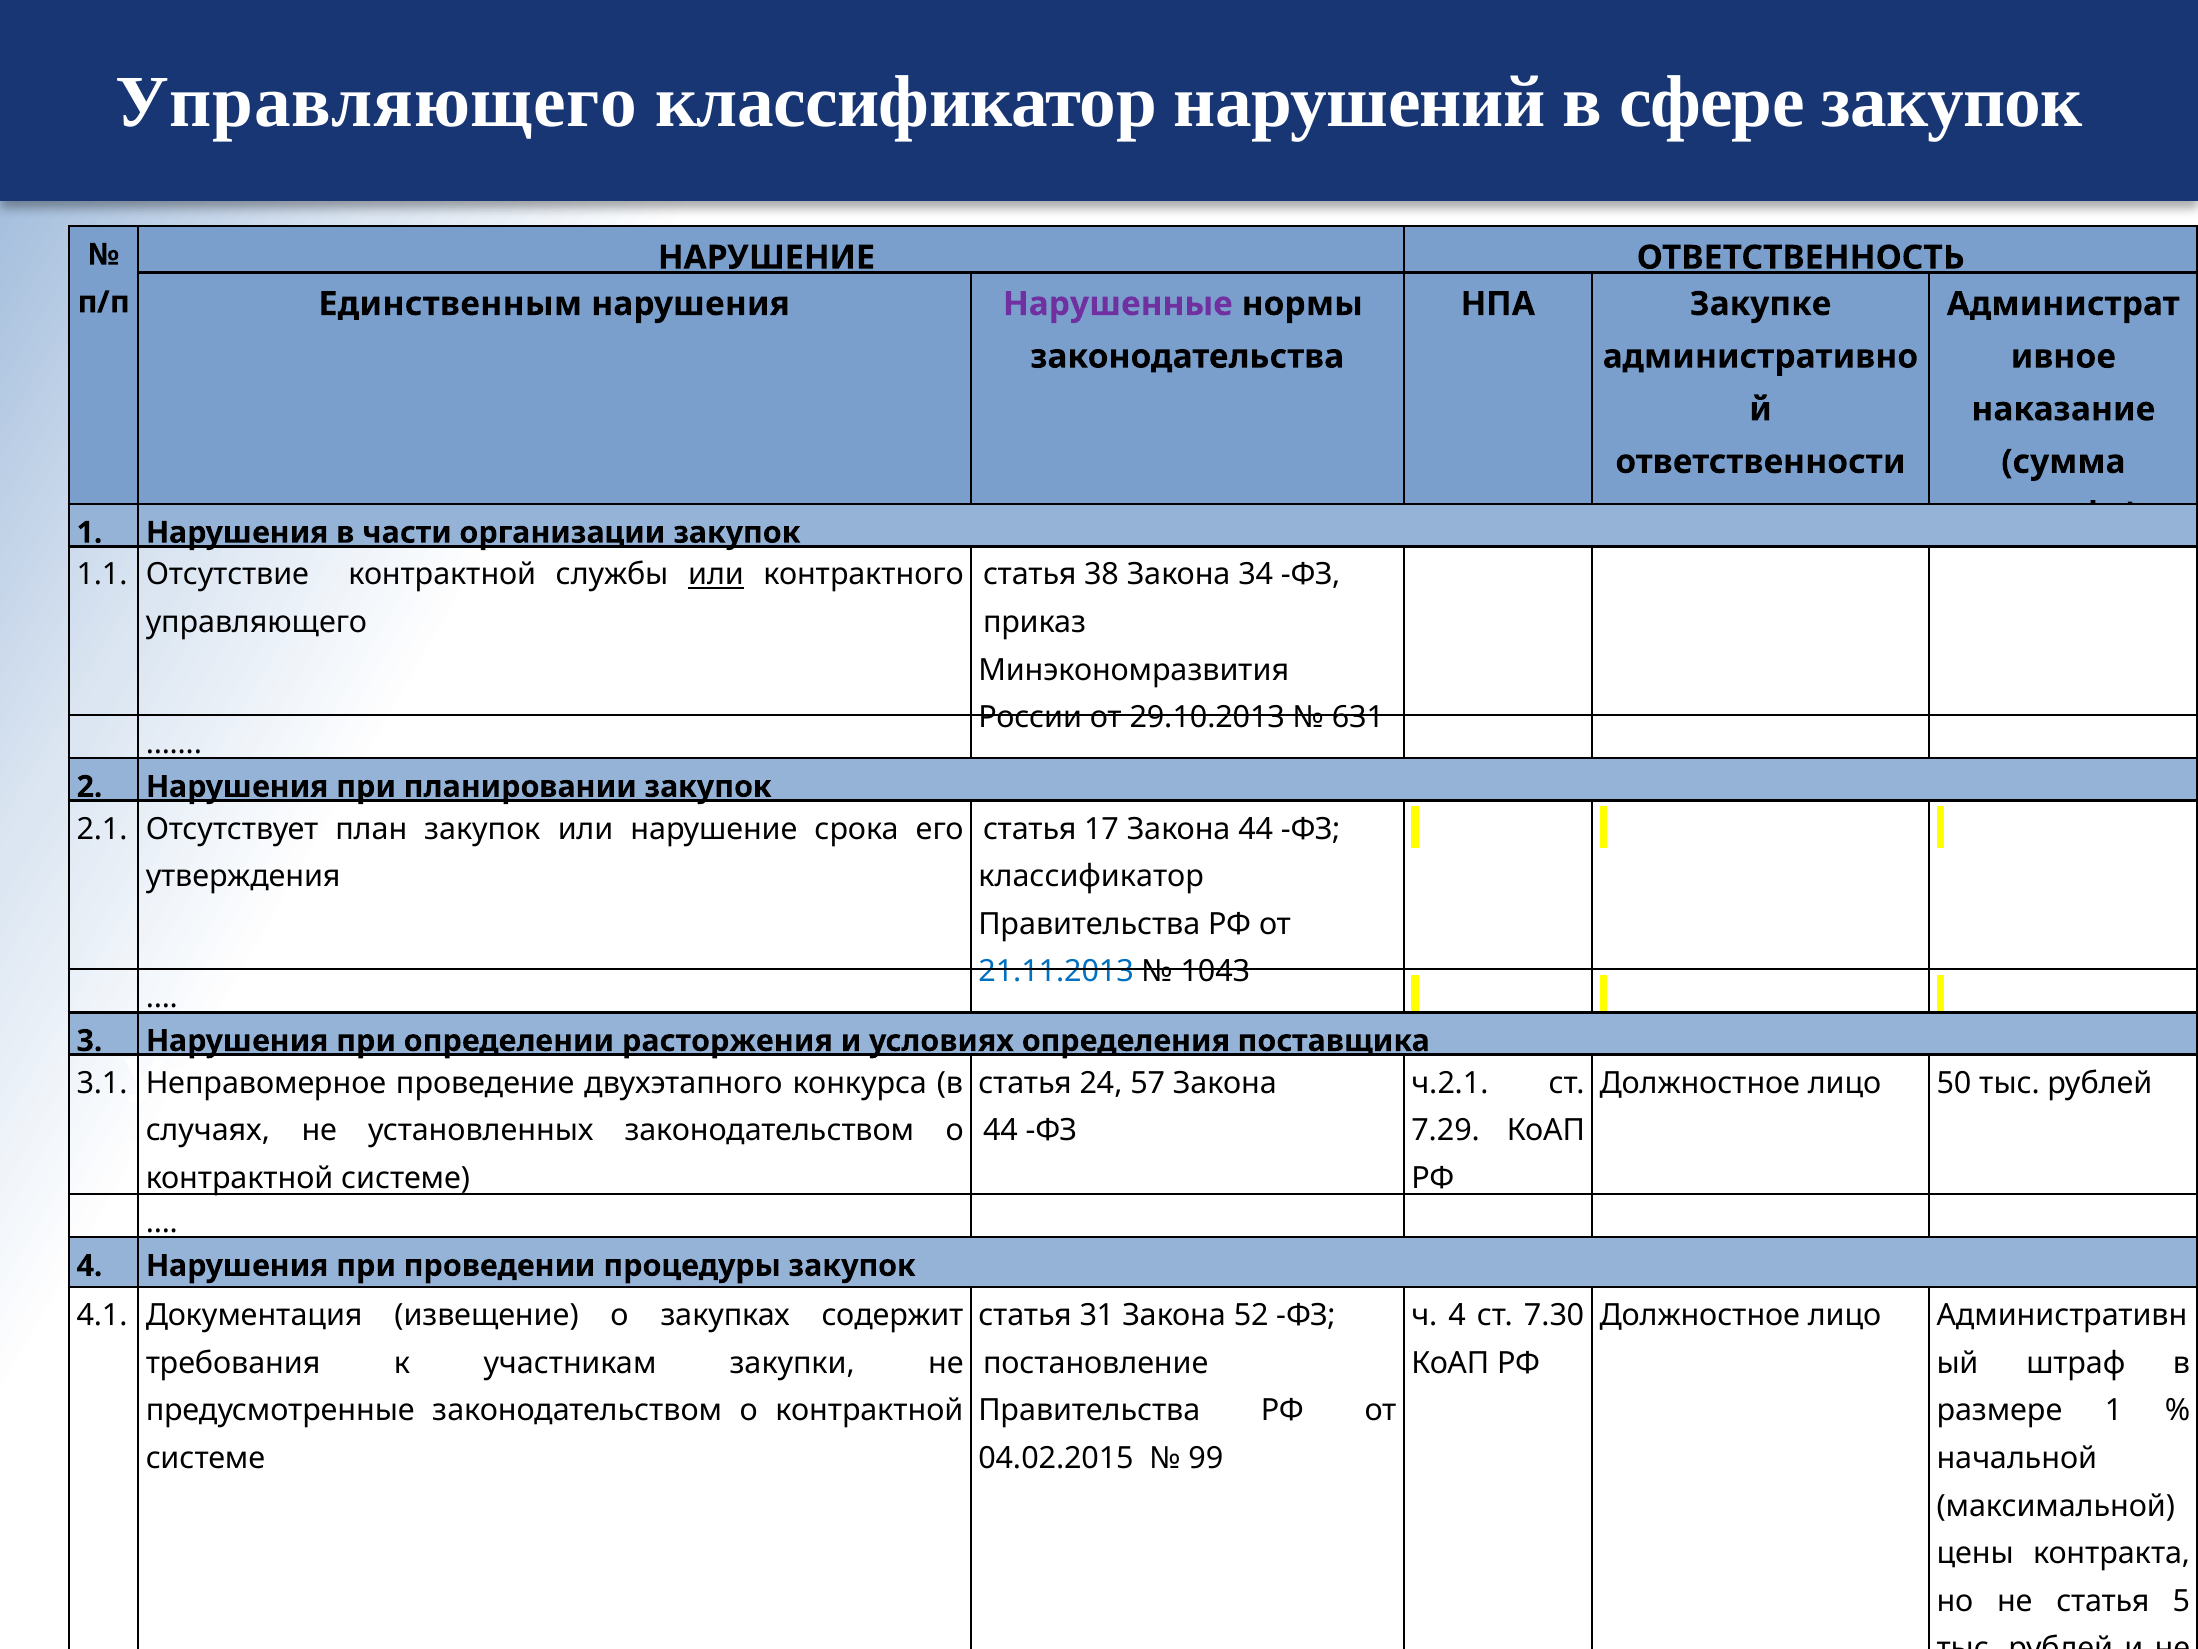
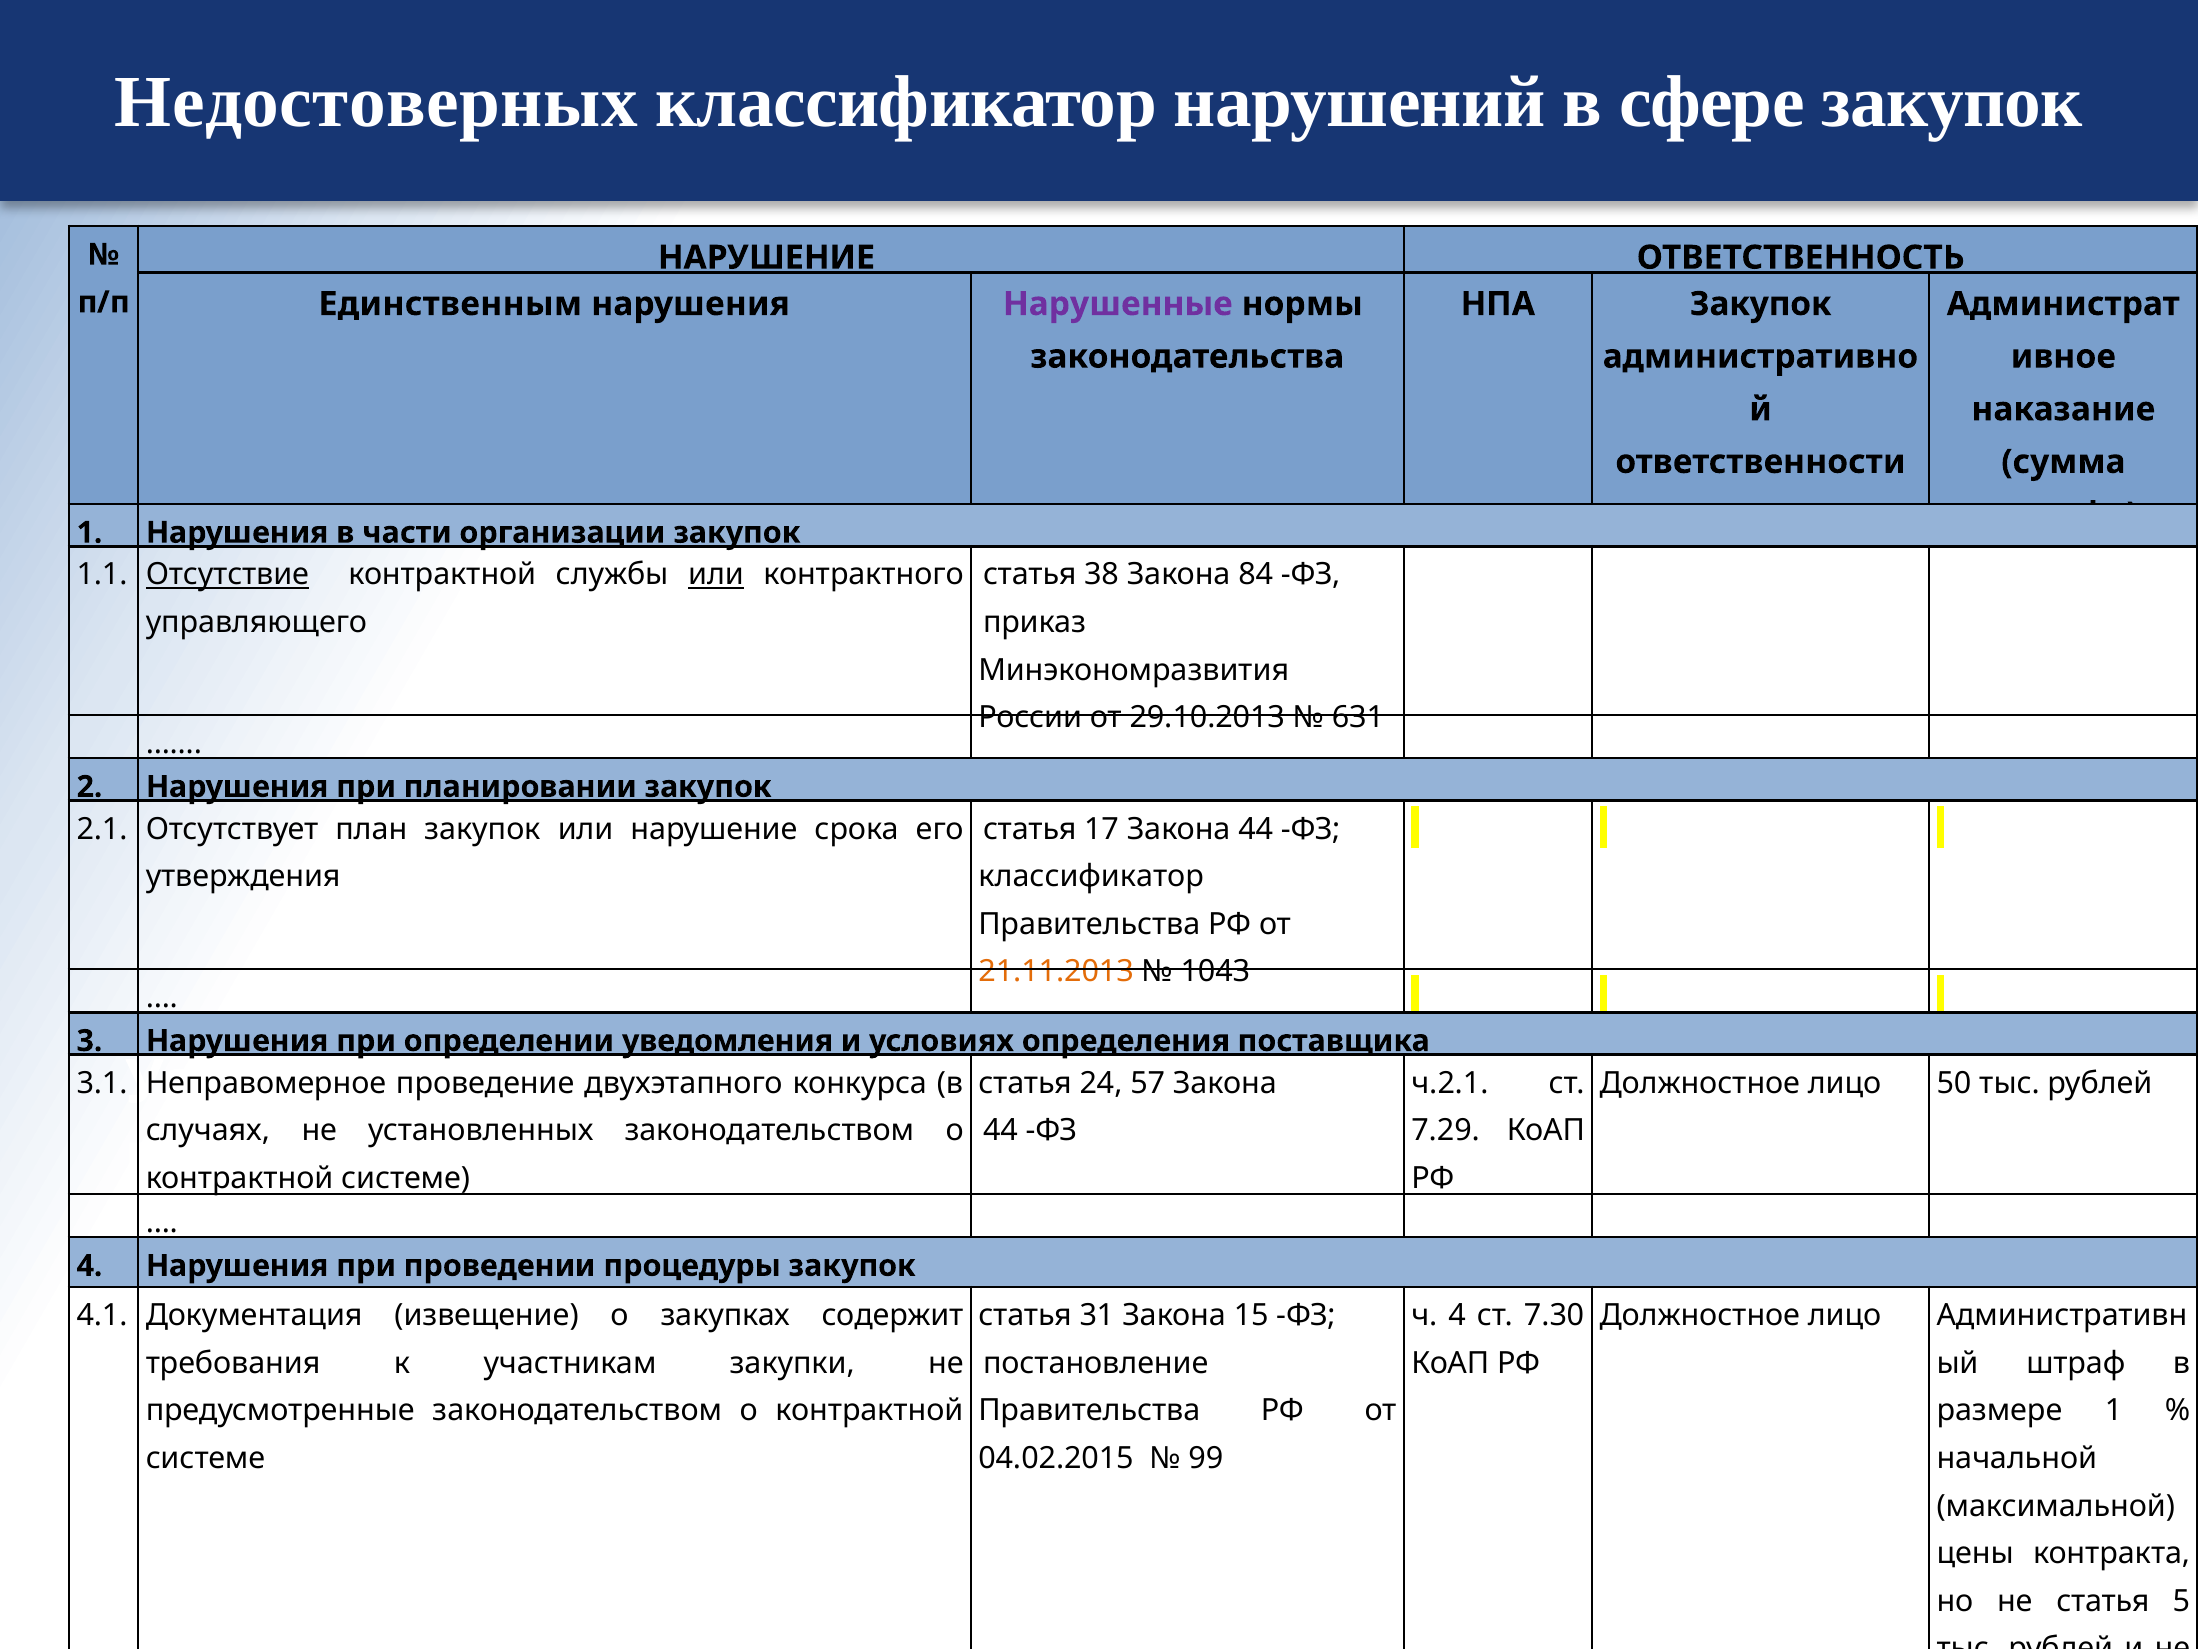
Управляющего: Управляющего -> Недостоверных (376, 102)
НПА Закупке: Закупке -> Закупок (1761, 304)
Отсутствие underline: none -> present (227, 575)
34: 34 -> 84 (1256, 575)
21.11.2013 colour: blue -> orange (1056, 972)
расторжения: расторжения -> уведомления (728, 1041)
52: 52 -> 15 (1251, 1315)
